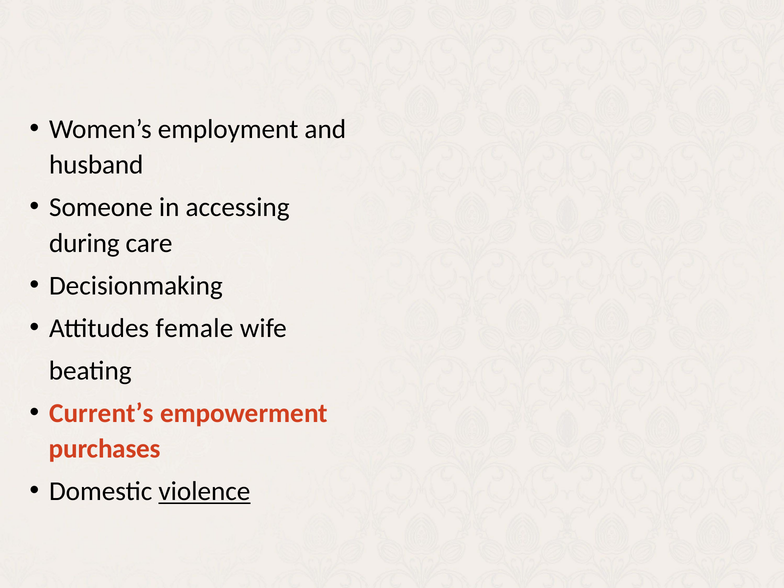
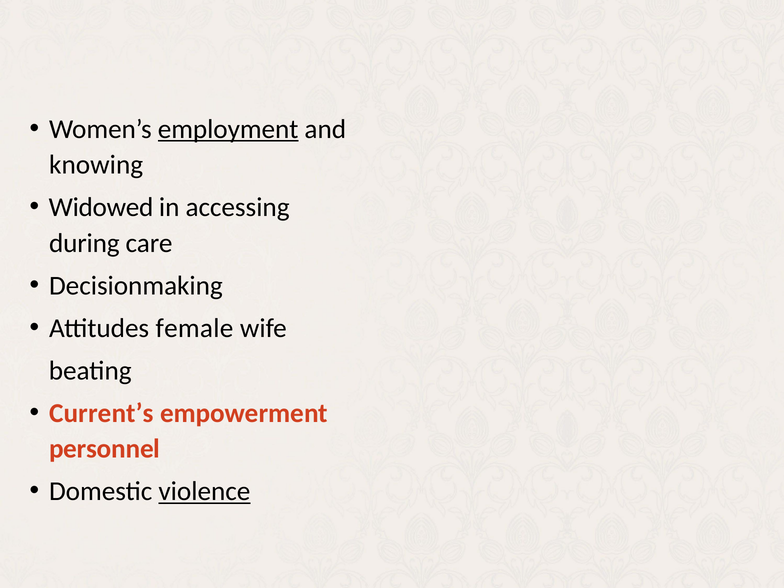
employment underline: none -> present (228, 129)
husband: husband -> knowing (96, 165)
Someone: Someone -> Widowed (101, 207)
purchases: purchases -> personnel (105, 449)
